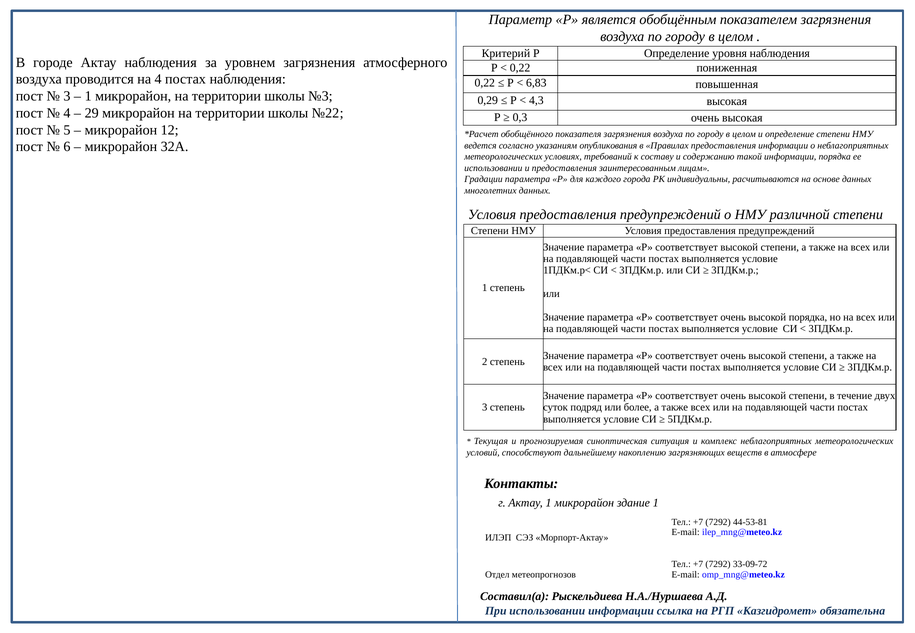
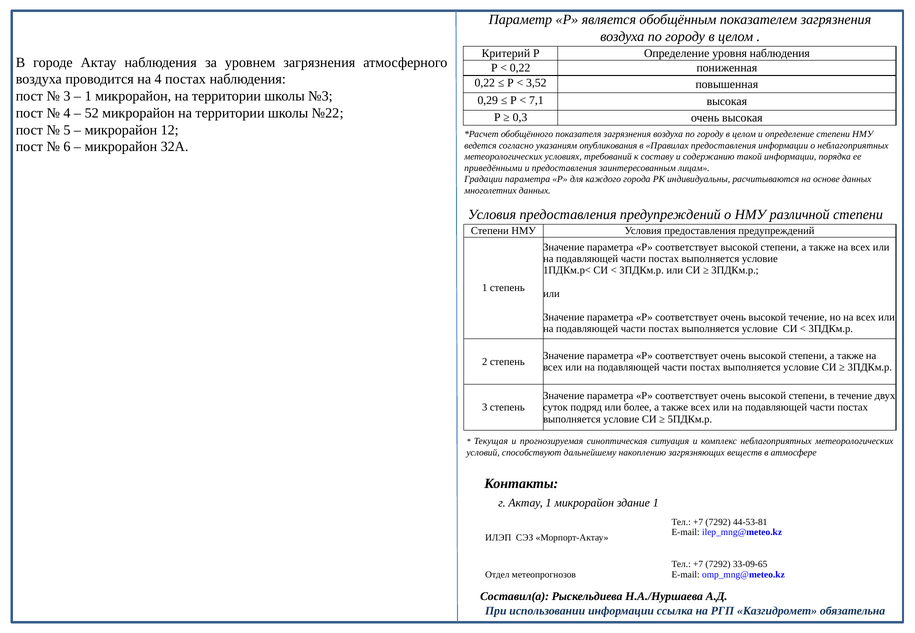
6,83: 6,83 -> 3,52 (536, 83)
4,3: 4,3 -> 7,1 (536, 100)
29: 29 -> 52 (92, 113)
использовании: использовании -> приведёнными (493, 168)
высокой порядка: порядка -> течение (808, 317)
33-09-72: 33-09-72 -> 33-09-65 (750, 565)
